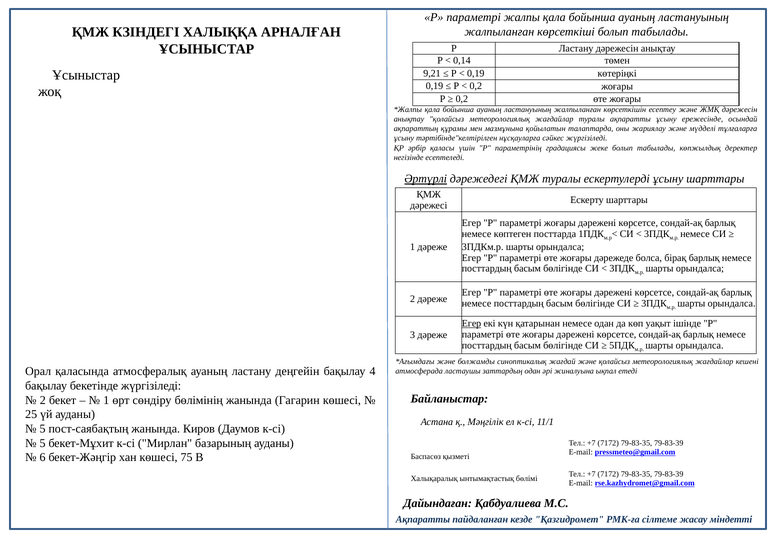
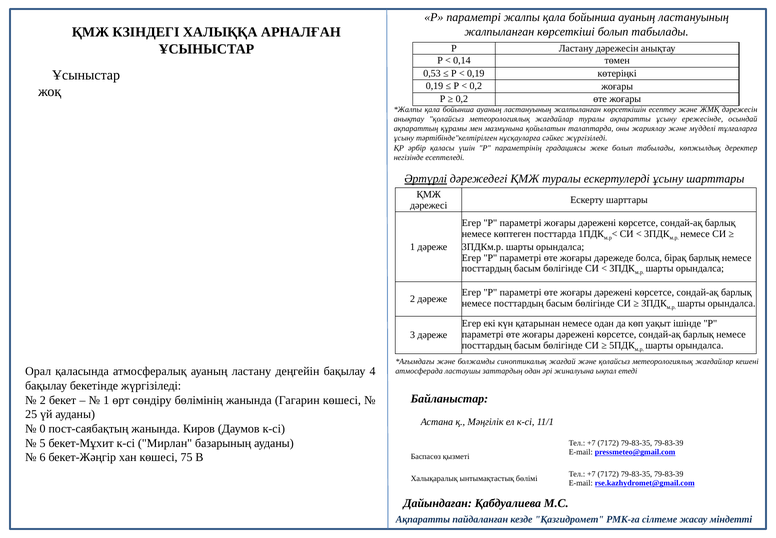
9,21: 9,21 -> 0,53 (432, 73)
Егер underline: present -> none (472, 323)
5: 5 -> 0 (43, 428)
